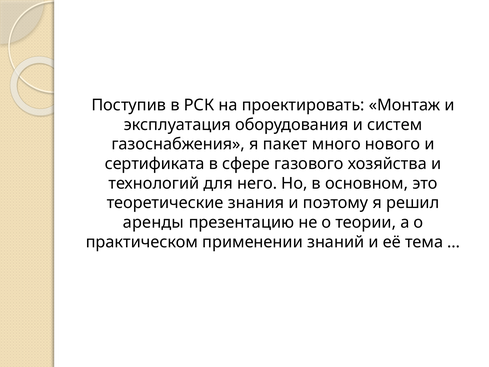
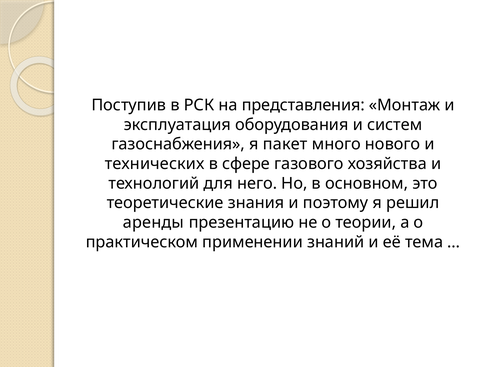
проектировать: проектировать -> представления (303, 105)
сертификата: сертификата -> технических (155, 164)
